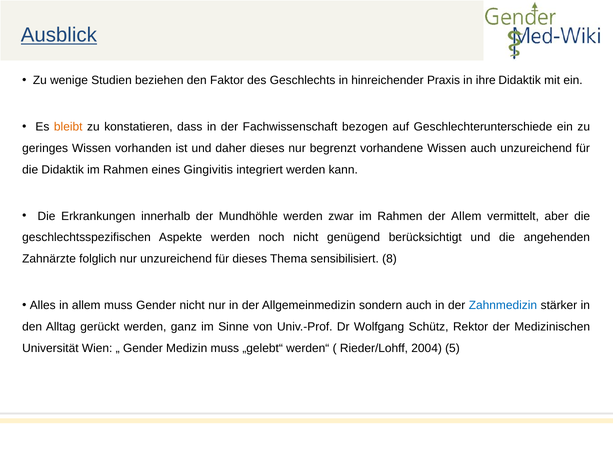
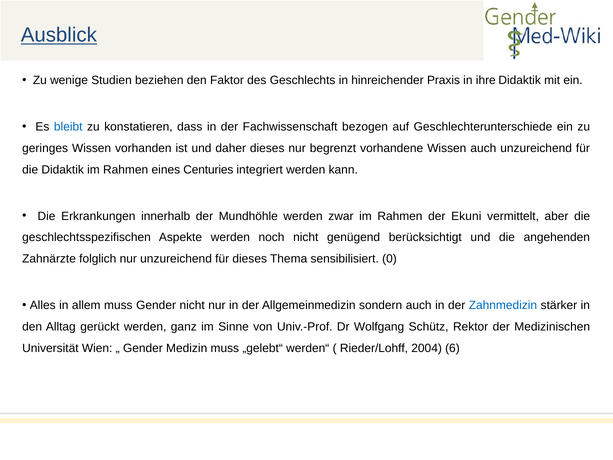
bleibt colour: orange -> blue (68, 127)
Gingivitis: Gingivitis -> Centuries (208, 170)
der Allem: Allem -> Ekuni (466, 216)
8: 8 -> 0 (389, 259)
5: 5 -> 6 (452, 348)
